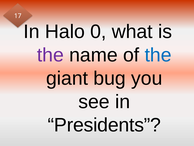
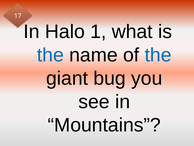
0: 0 -> 1 (98, 32)
the colour: purple -> blue (50, 55)
Presidents: Presidents -> Mountains (104, 125)
